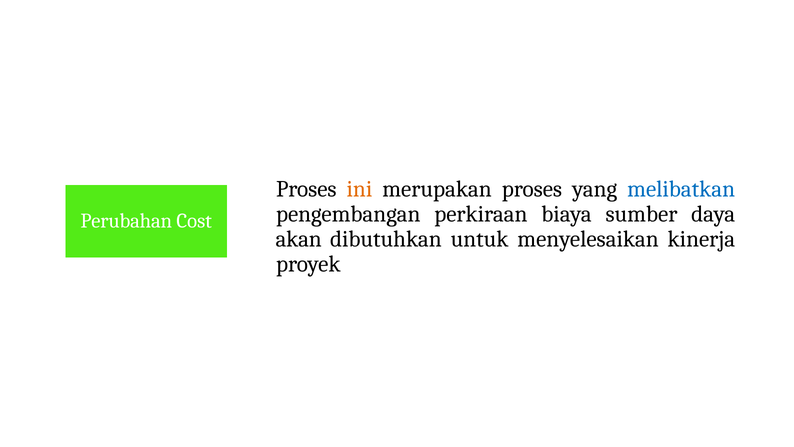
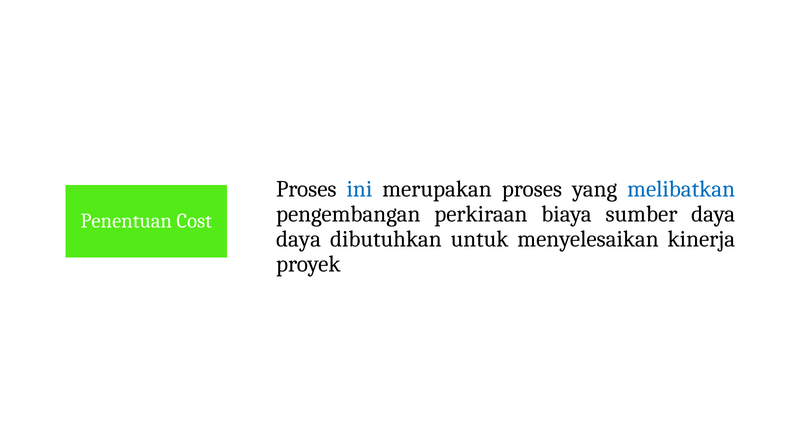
ini colour: orange -> blue (359, 189)
Perubahan: Perubahan -> Penentuan (126, 221)
akan: akan -> daya (299, 239)
